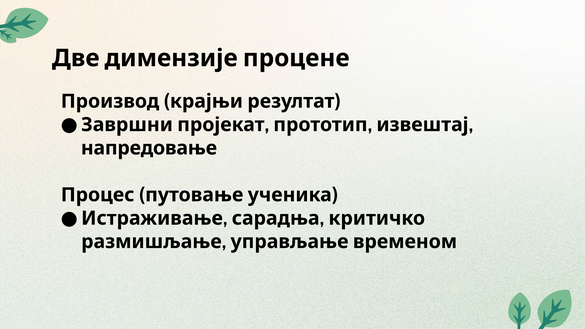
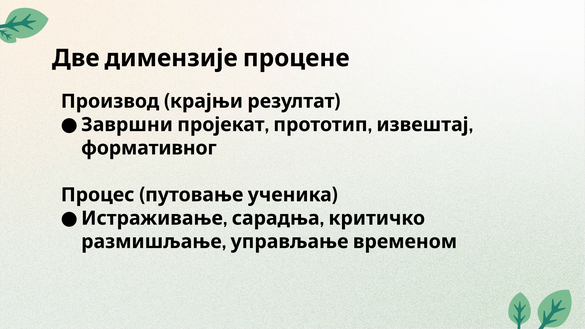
напредовање: напредовање -> формативног (149, 148)
